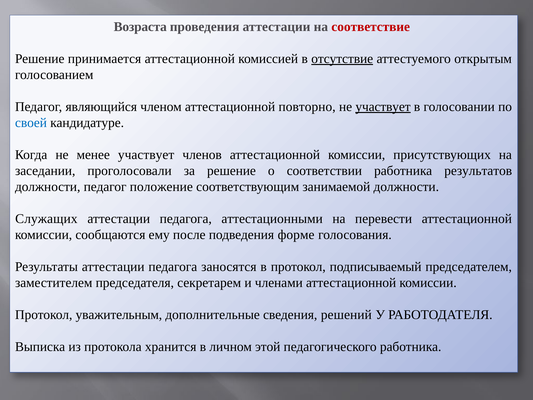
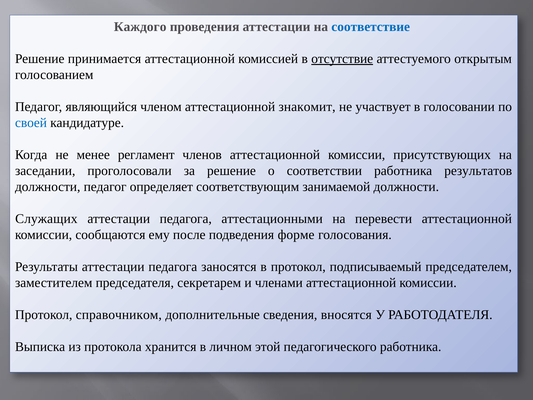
Возраста: Возраста -> Каждого (140, 27)
соответствие colour: red -> blue (371, 27)
повторно: повторно -> знакомит (307, 107)
участвует underline: present -> none (383, 107)
менее участвует: участвует -> регламент (146, 155)
положение: положение -> определяет (161, 187)
уважительным: уважительным -> справочником (119, 315)
решений: решений -> вносятся (346, 315)
